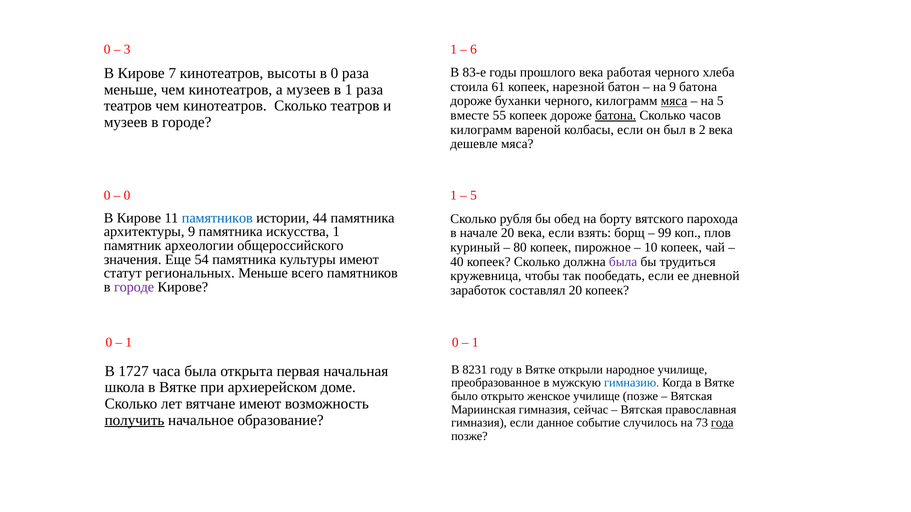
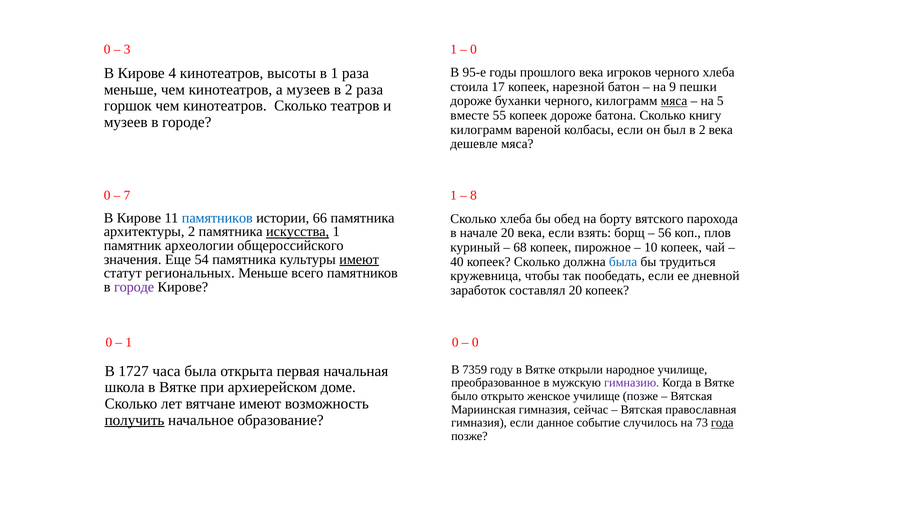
6: 6 -> 0 (474, 49)
83-е: 83-е -> 95-е (474, 72)
работая: работая -> игроков (629, 72)
7: 7 -> 4 (172, 73)
в 0: 0 -> 1 (335, 73)
61: 61 -> 17 (498, 87)
9 батона: батона -> пешки (698, 87)
музеев в 1: 1 -> 2 (349, 90)
театров: театров -> горшок (128, 106)
батона underline: present -> none (616, 115)
часов: часов -> книгу (705, 115)
0: 0 -> 7 (127, 196)
5: 5 -> 8 (473, 196)
44: 44 -> 66 (320, 218)
Сколько рубля: рубля -> хлеба (516, 219)
архитектуры 9: 9 -> 2 (192, 232)
искусства underline: none -> present (298, 232)
99: 99 -> 56 (665, 233)
80: 80 -> 68 (520, 248)
имеют underline: none -> present (359, 260)
была colour: purple -> blue (623, 262)
1: 1 -> 0 (475, 343)
8231: 8231 -> 7359 (475, 370)
гимназию colour: blue -> purple (632, 383)
